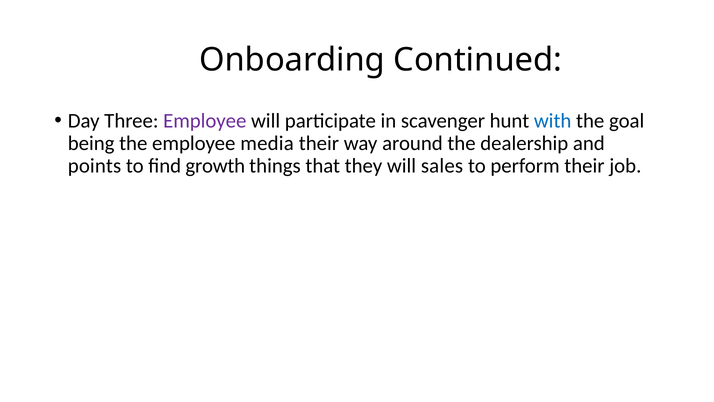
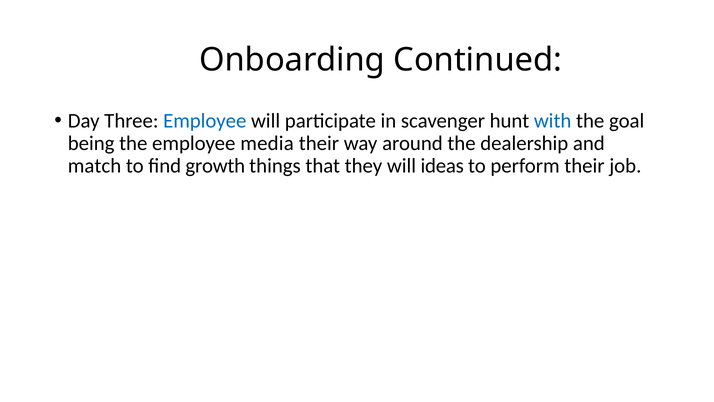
Employee colour: purple -> blue (205, 121)
points: points -> match (95, 166)
sales: sales -> ideas (442, 166)
